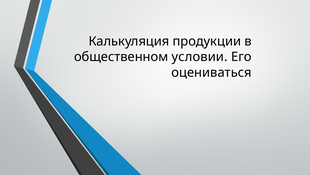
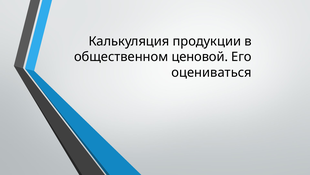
условии: условии -> ценовой (200, 57)
